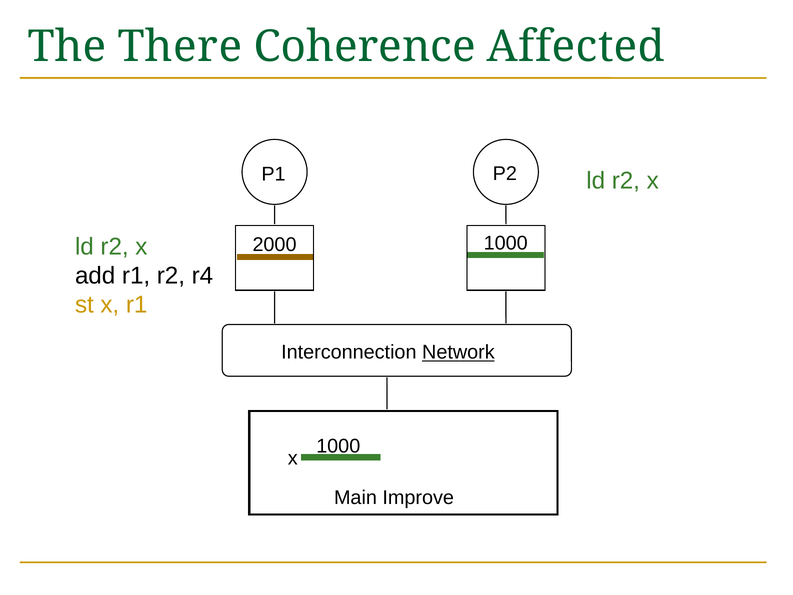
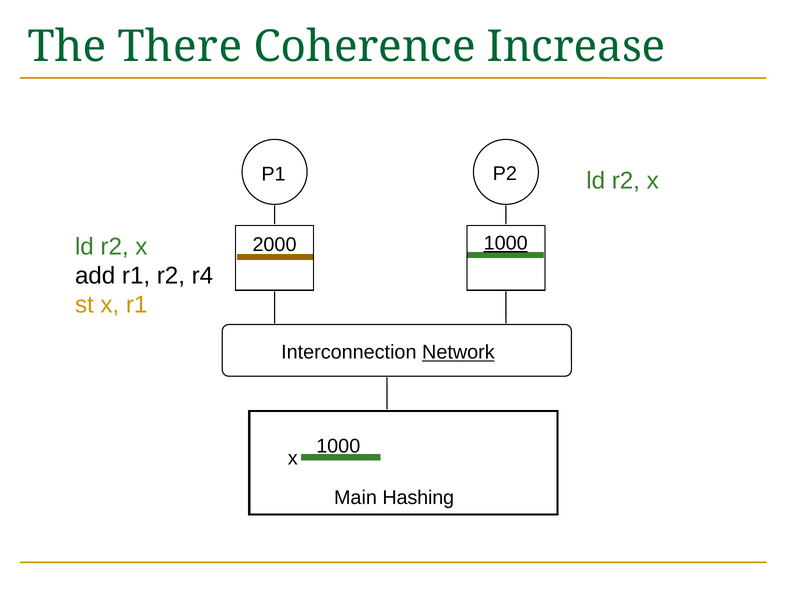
Affected: Affected -> Increase (576, 47)
1000 underline: none -> present (506, 243)
Improve: Improve -> Hashing (418, 498)
